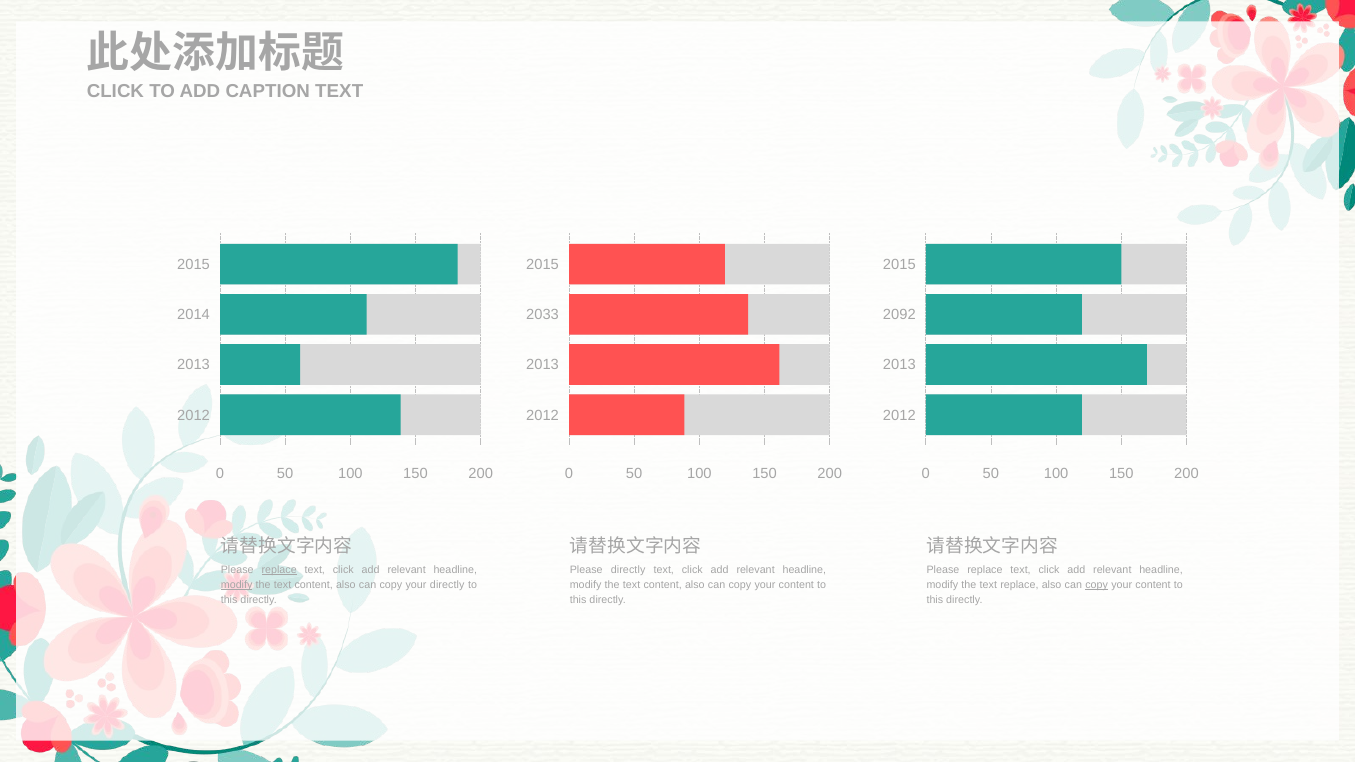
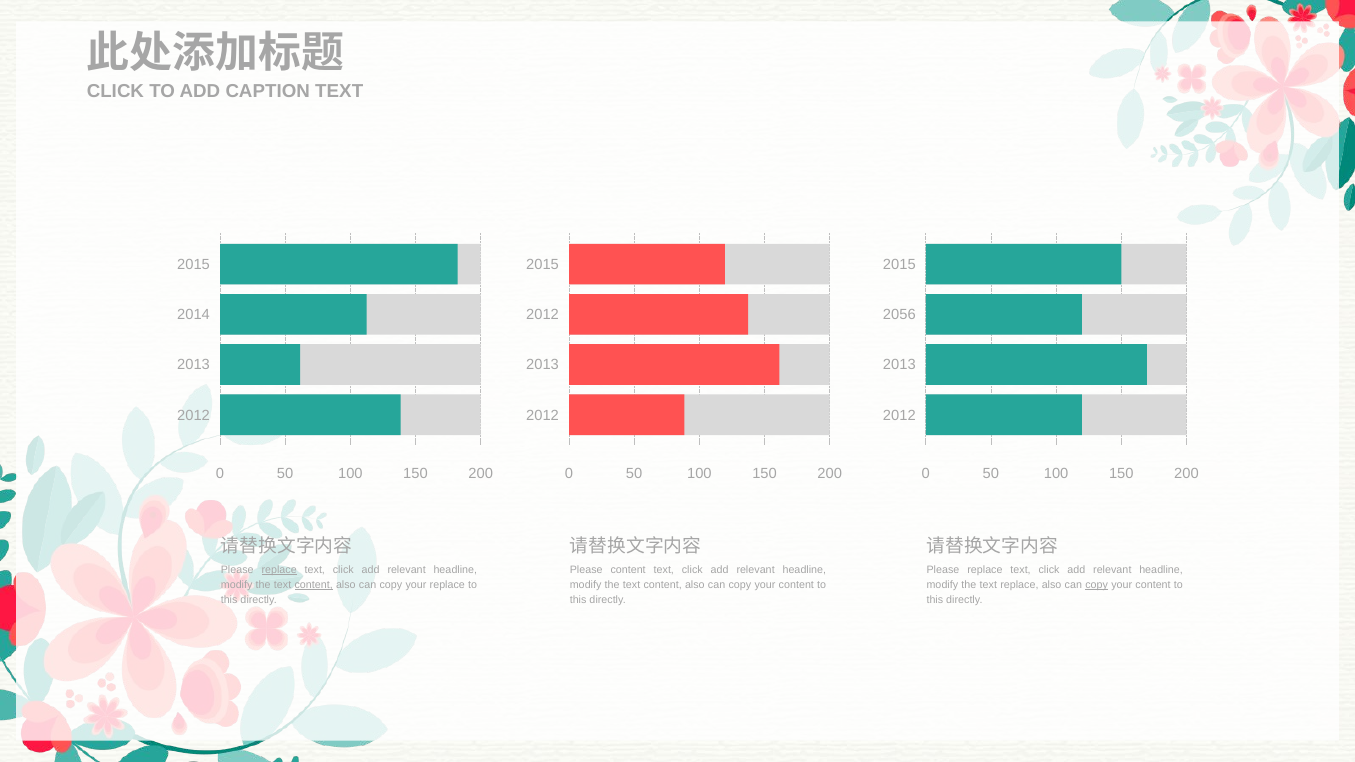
2033: 2033 -> 2012 (543, 315)
2092: 2092 -> 2056 (899, 315)
Please directly: directly -> content (628, 570)
modify underline: present -> none (237, 585)
content underline: none -> present (314, 585)
your directly: directly -> replace (447, 585)
